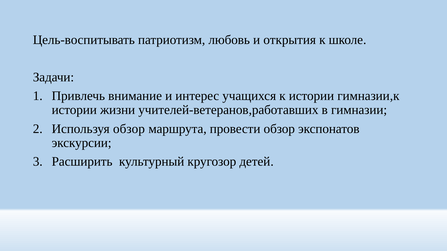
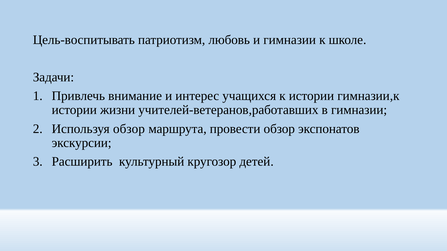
и открытия: открытия -> гимназии (290, 40)
